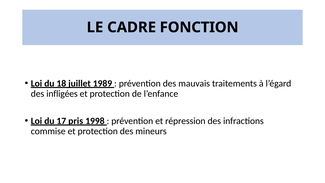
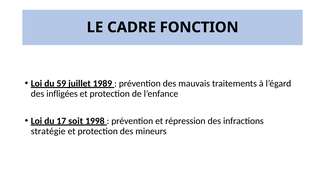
18: 18 -> 59 (61, 83)
pris: pris -> soit (76, 121)
commise: commise -> stratégie (48, 131)
